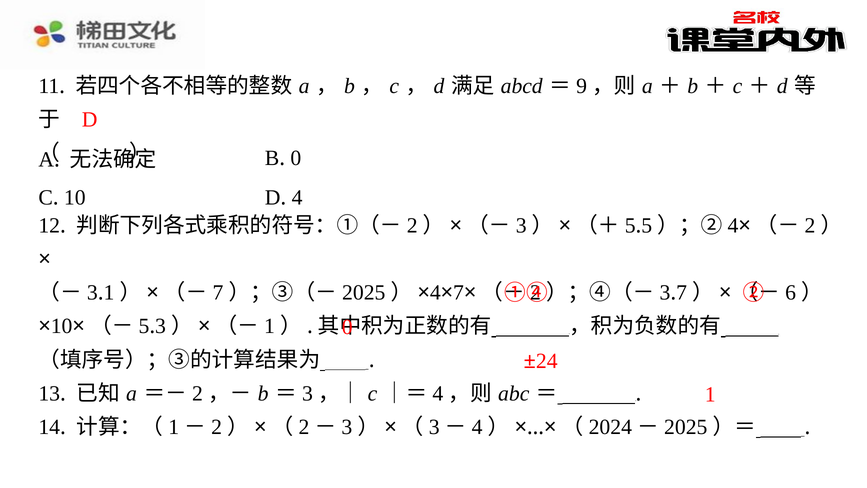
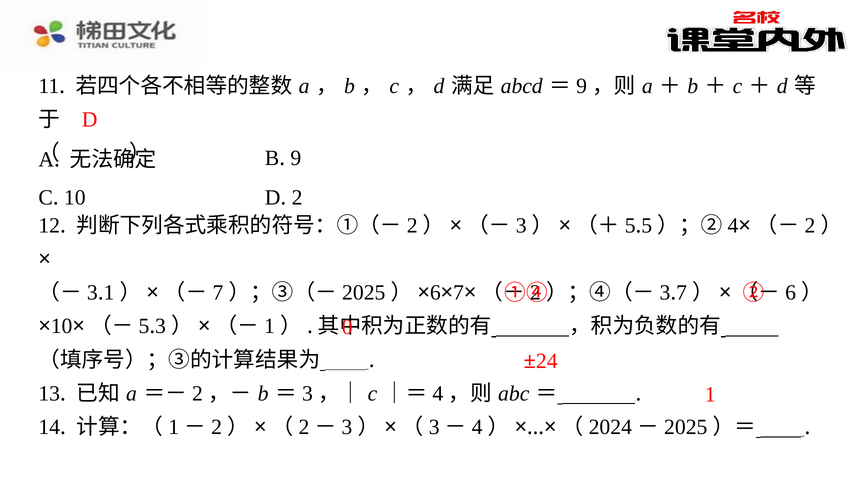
0: 0 -> 9 (296, 158)
4: 4 -> 2 (297, 198)
4: 4 -> 6 (435, 293)
